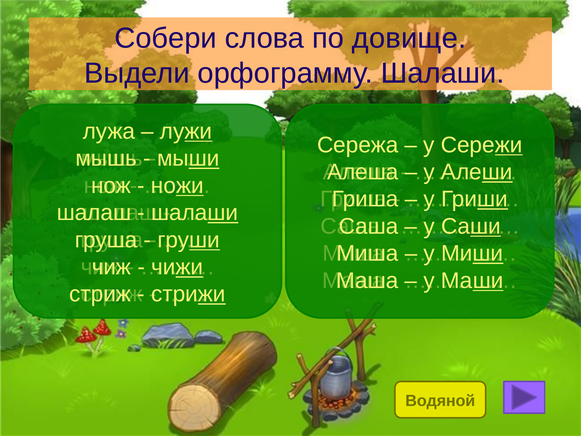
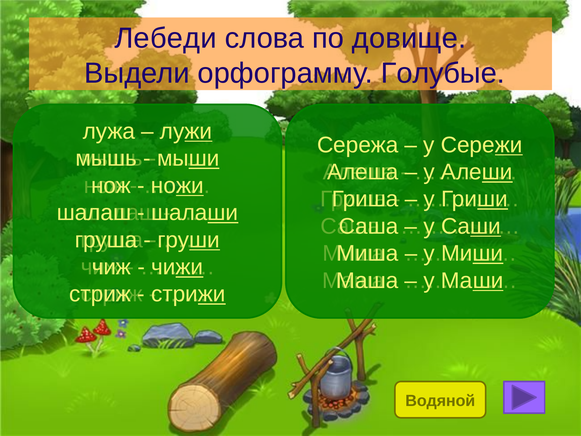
Собери: Собери -> Лебеди (165, 38)
орфограмму Шалаши: Шалаши -> Голубые (443, 73)
